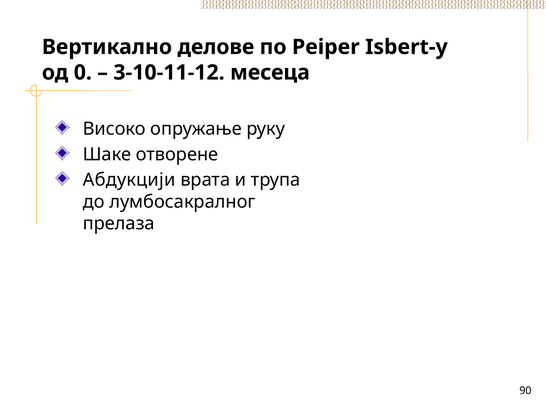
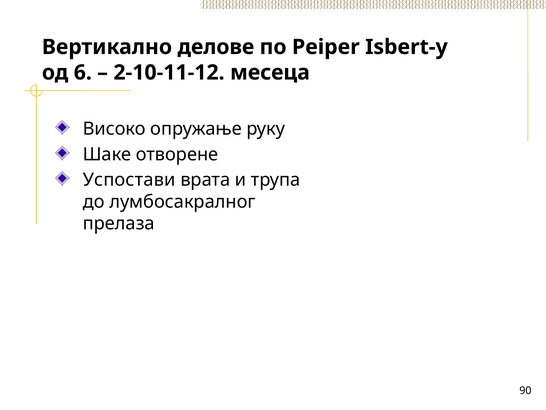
0: 0 -> 6 (83, 72)
3-10-11-12: 3-10-11-12 -> 2-10-11-12 (169, 72)
Абдукцији: Абдукцији -> Успостави (129, 180)
